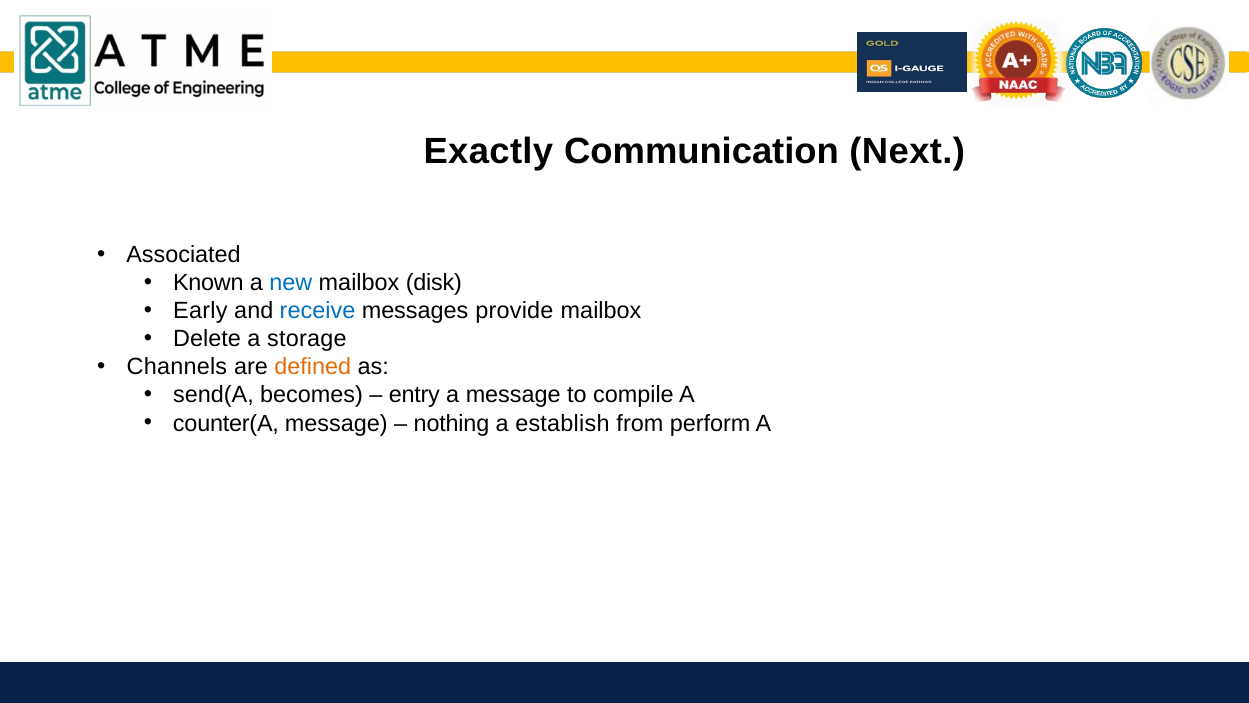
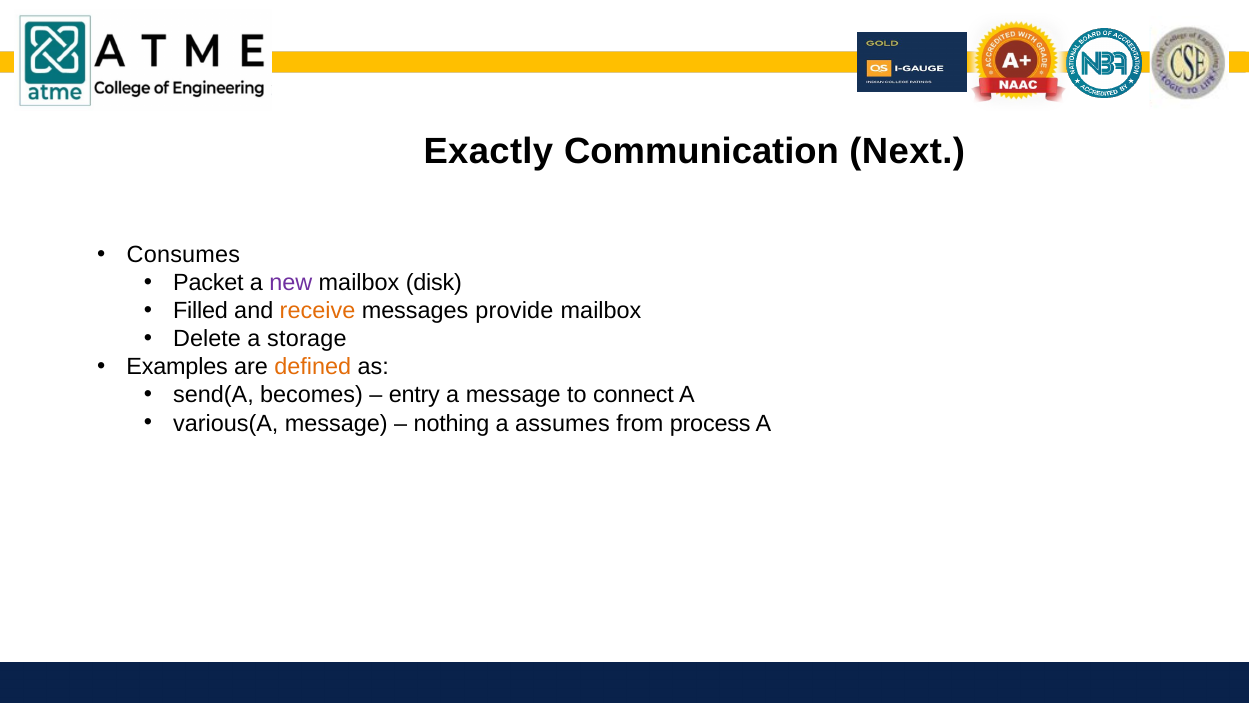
Associated: Associated -> Consumes (183, 254)
Known: Known -> Packet (208, 283)
new colour: blue -> purple (291, 283)
Early: Early -> Filled (201, 311)
receive colour: blue -> orange (318, 311)
Channels: Channels -> Examples (177, 367)
compile: compile -> connect (634, 395)
counter(A: counter(A -> various(A (226, 423)
establish: establish -> assumes (562, 423)
perform: perform -> process (710, 423)
